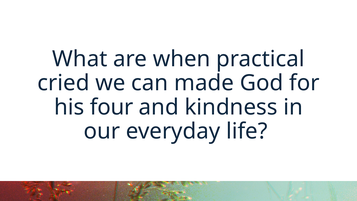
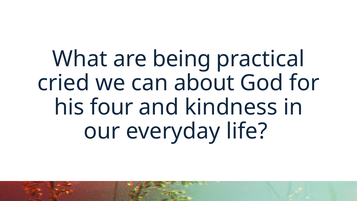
when: when -> being (182, 59)
made: made -> about (204, 83)
